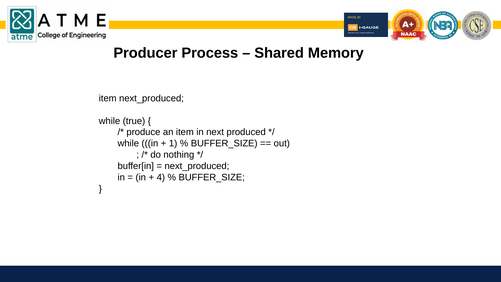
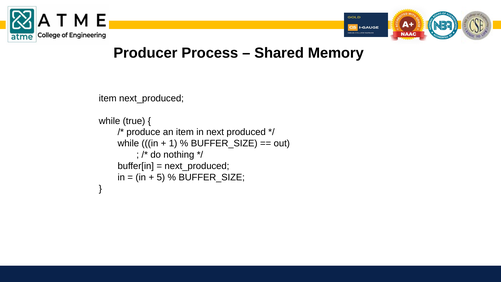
4: 4 -> 5 (161, 177)
